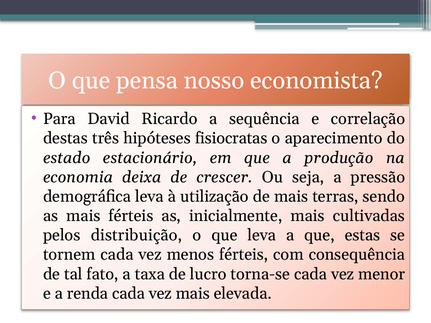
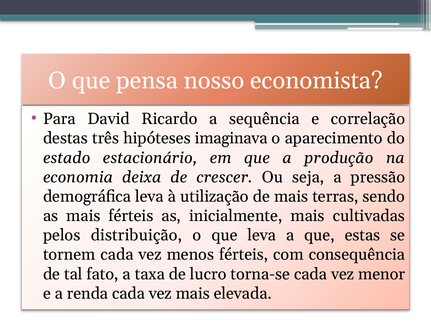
fisiocratas: fisiocratas -> imaginava (231, 138)
